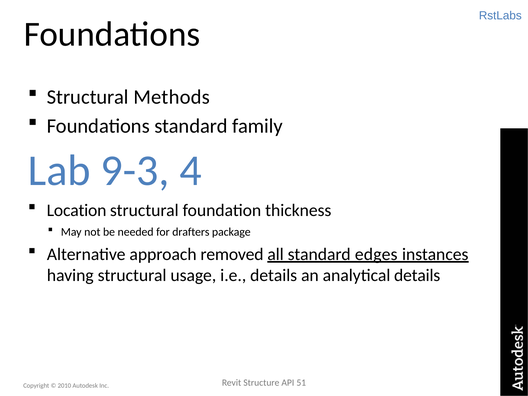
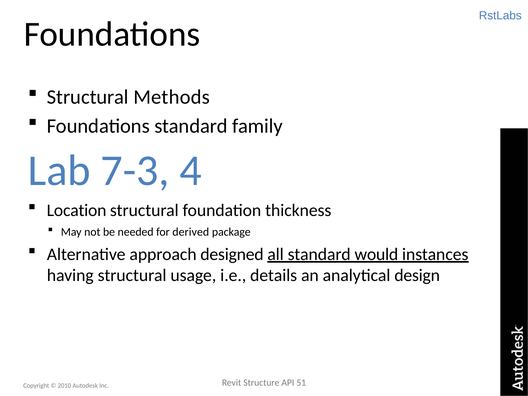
9-3: 9-3 -> 7-3 (135, 171)
drafters: drafters -> derived (191, 232)
removed: removed -> designed (232, 254)
edges: edges -> would (376, 254)
analytical details: details -> design (417, 275)
